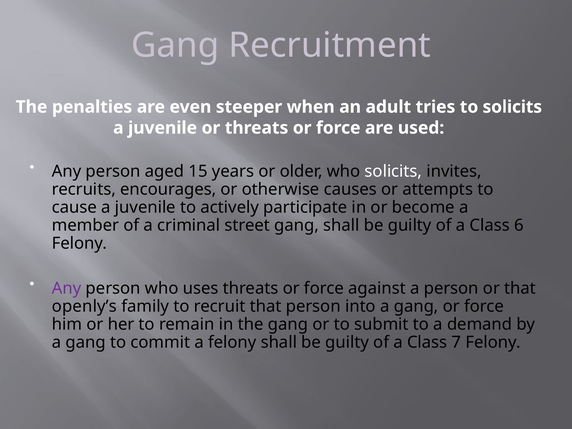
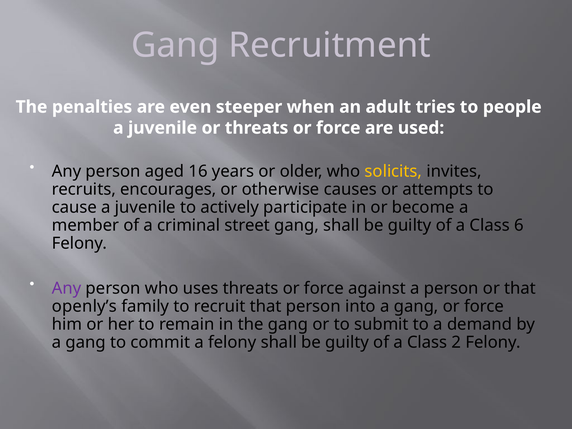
to solicits: solicits -> people (512, 107)
15: 15 -> 16 (198, 171)
solicits colour: white -> yellow (393, 171)
7: 7 -> 2 (456, 342)
